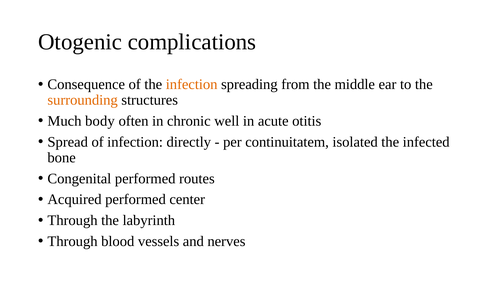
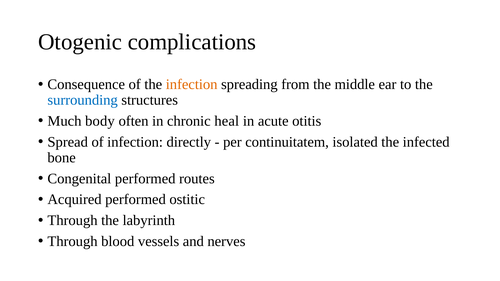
surrounding colour: orange -> blue (83, 100)
well: well -> heal (227, 121)
center: center -> ostitic (187, 200)
